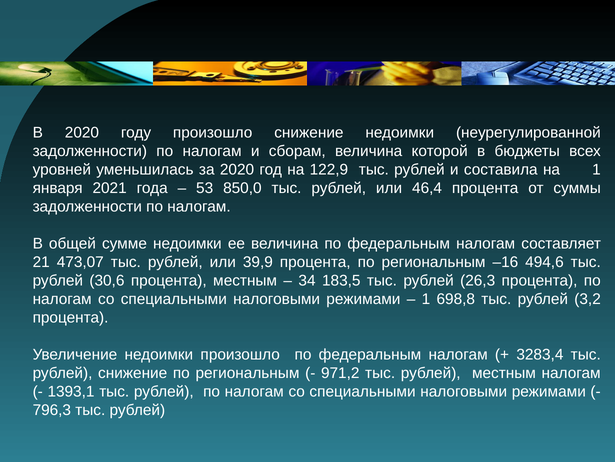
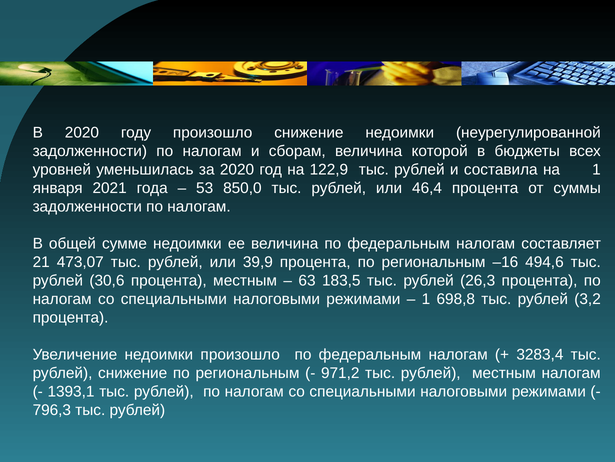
34: 34 -> 63 (307, 280)
